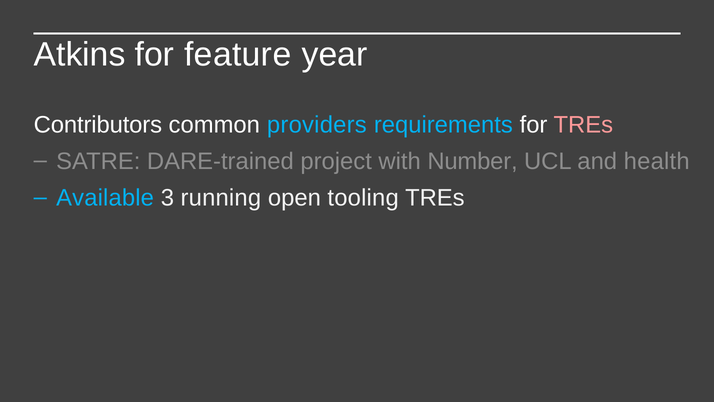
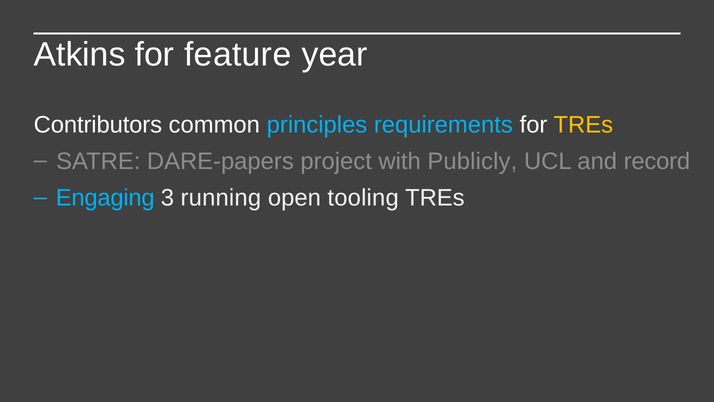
providers: providers -> principles (317, 125)
TREs colour: pink -> yellow (583, 125)
DARE-trained: DARE-trained -> DARE-papers (220, 161)
Number: Number -> Publicly (472, 161)
health: health -> record (657, 161)
Available: Available -> Engaging (105, 198)
